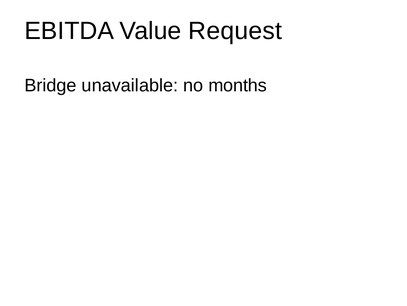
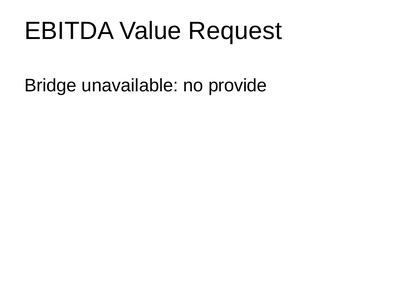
months: months -> provide (238, 85)
